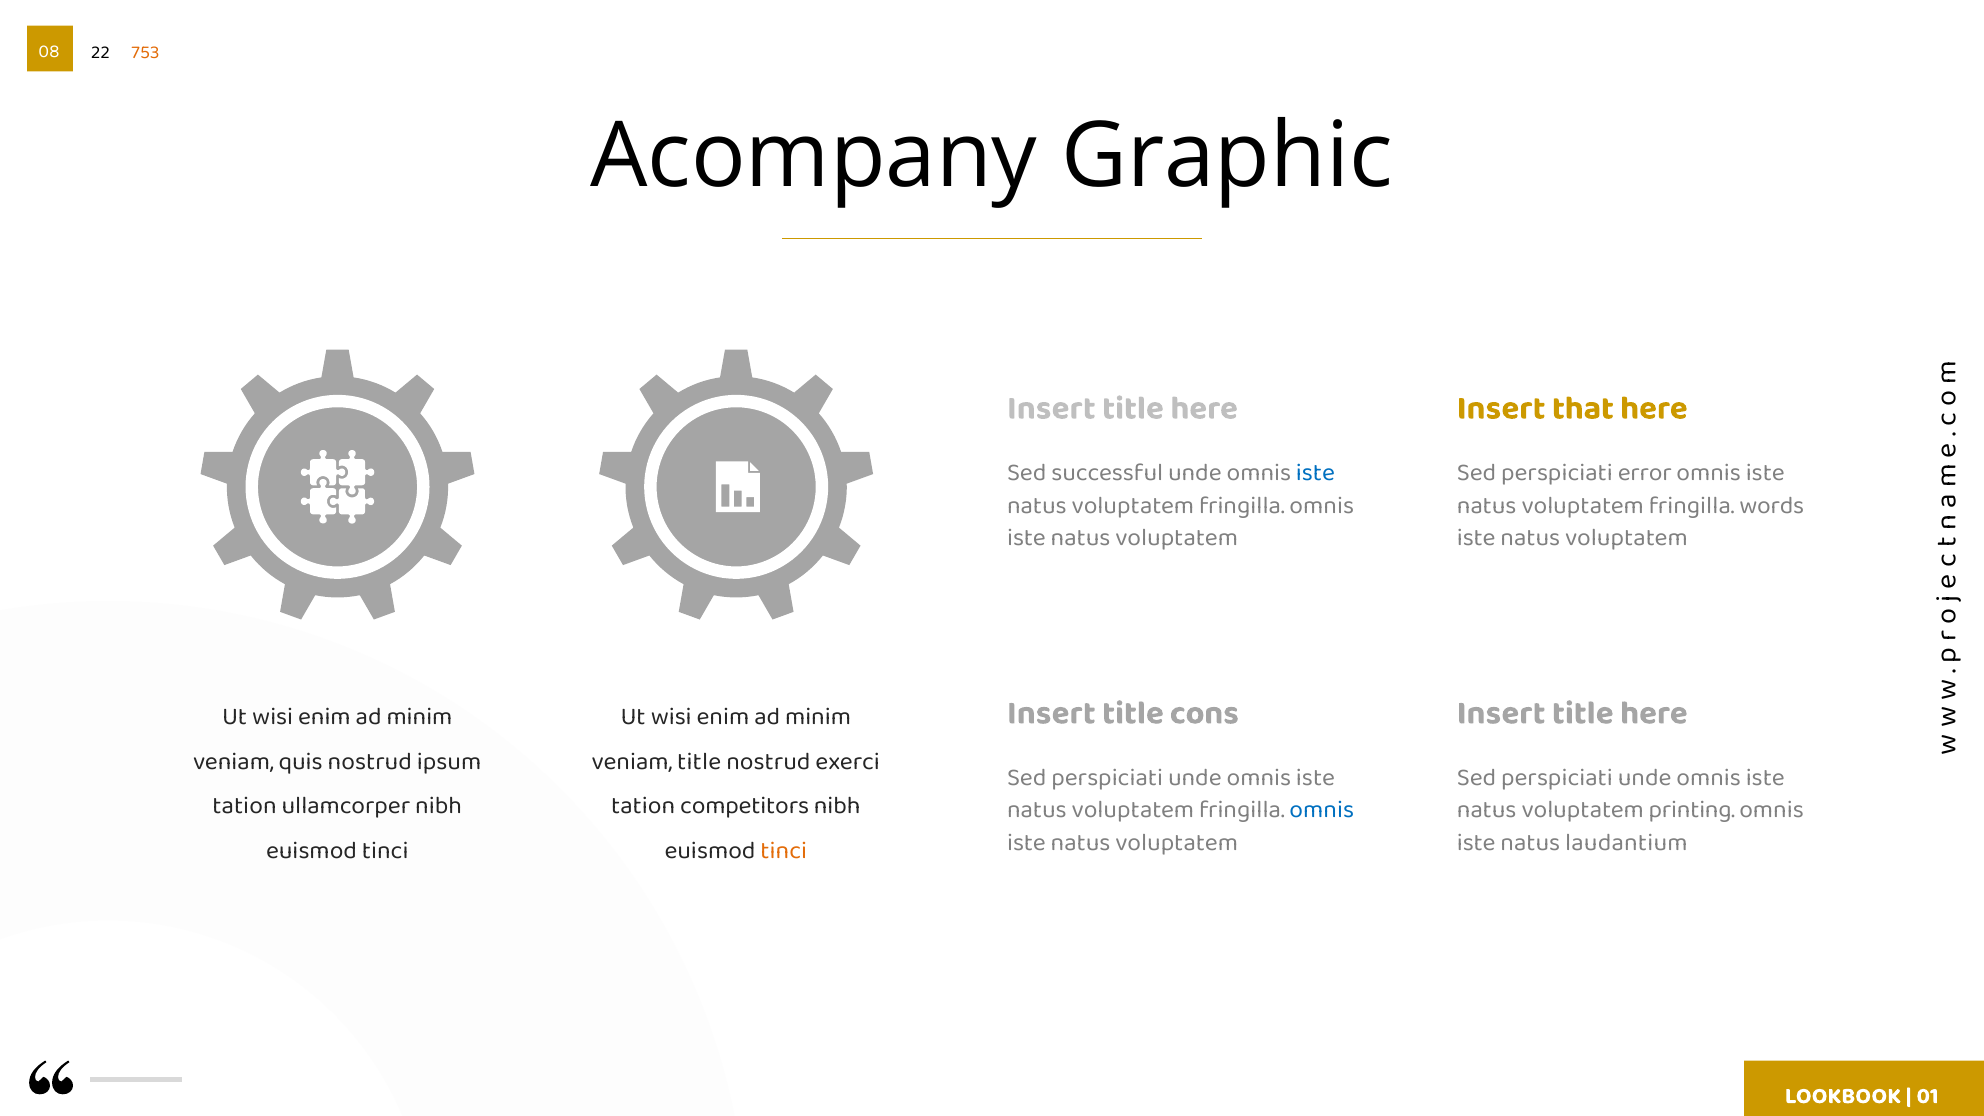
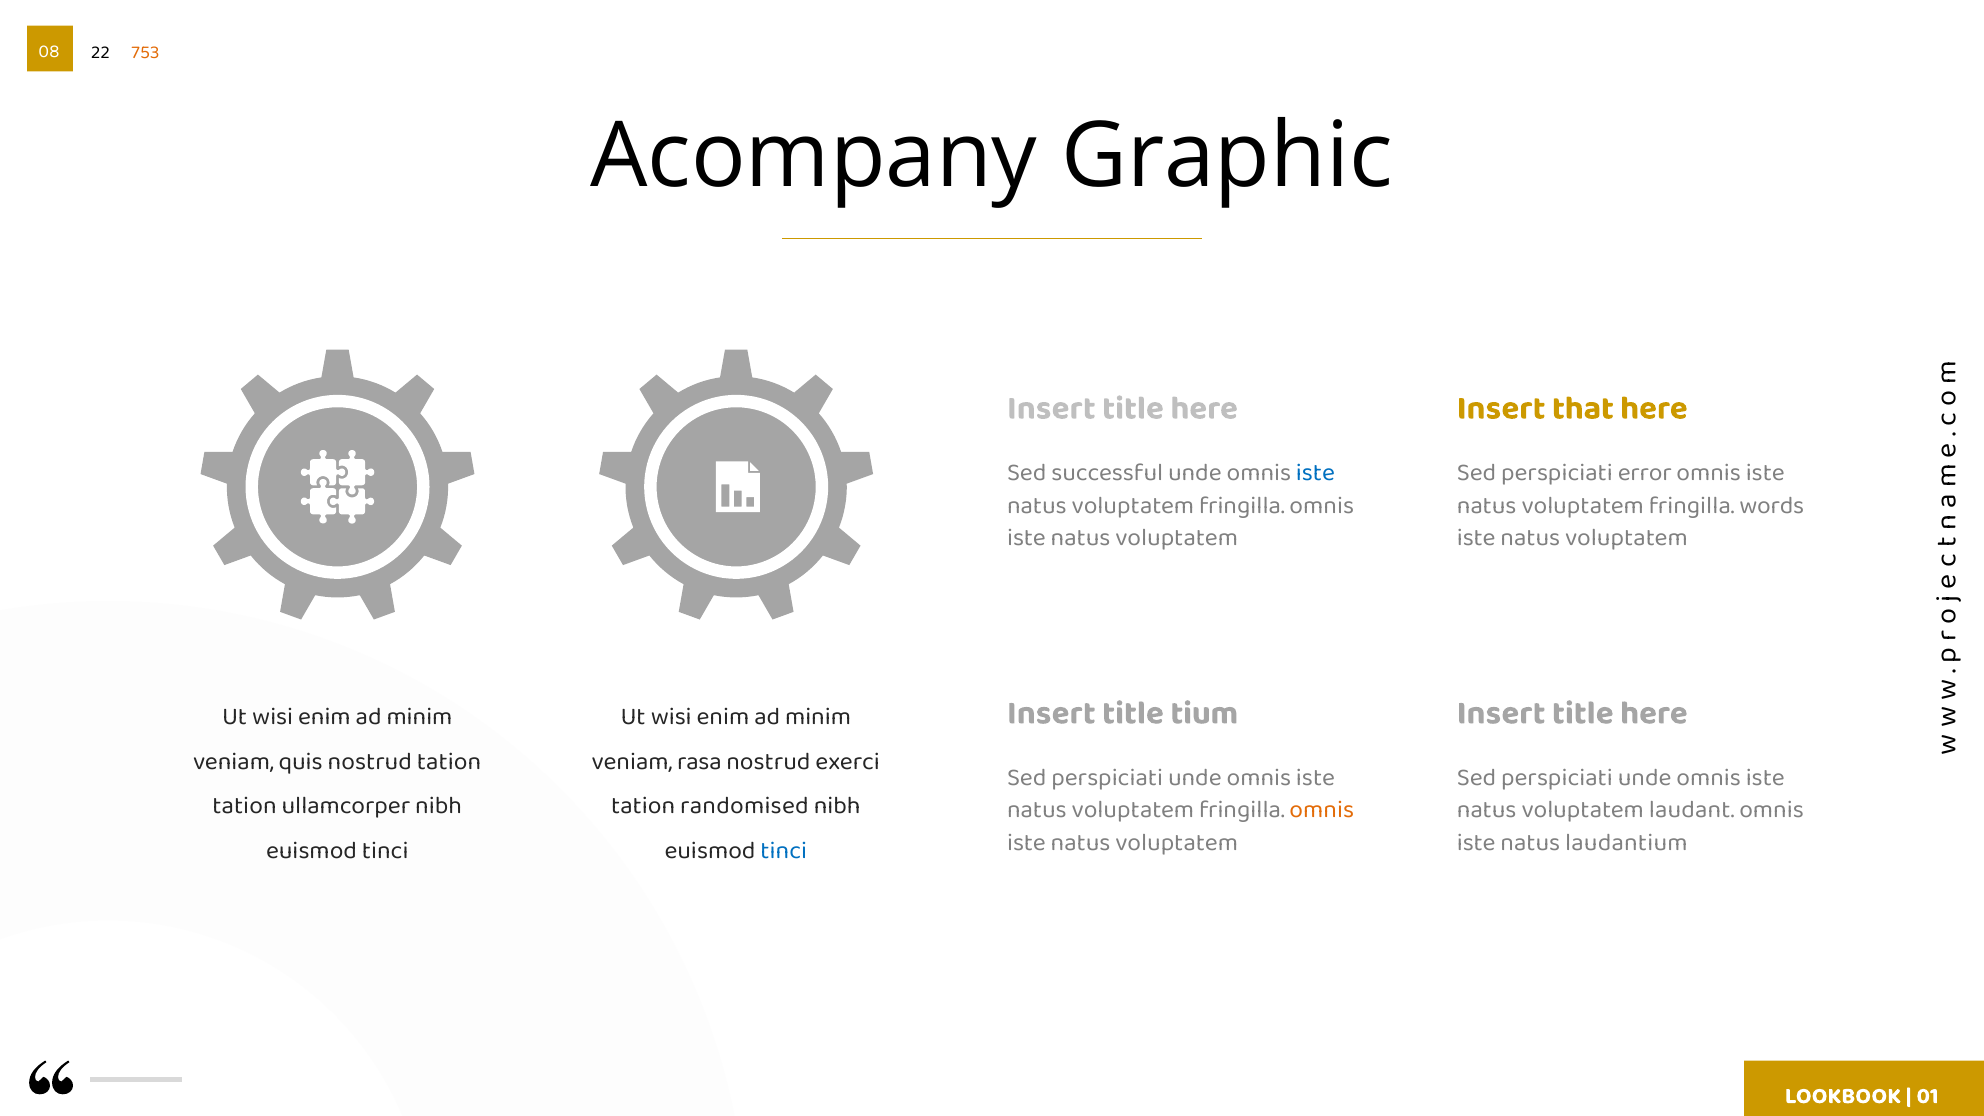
cons: cons -> tium (1204, 712)
nostrud ipsum: ipsum -> tation (449, 761)
veniam title: title -> rasa (699, 761)
competitors: competitors -> randomised (744, 806)
omnis colour: blue -> orange (1322, 810)
printing: printing -> laudant (1692, 810)
tinci colour: orange -> blue (784, 850)
